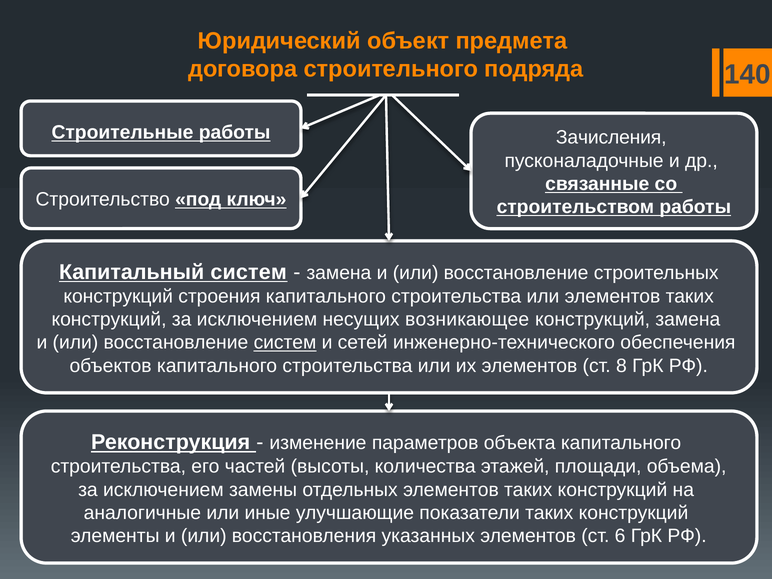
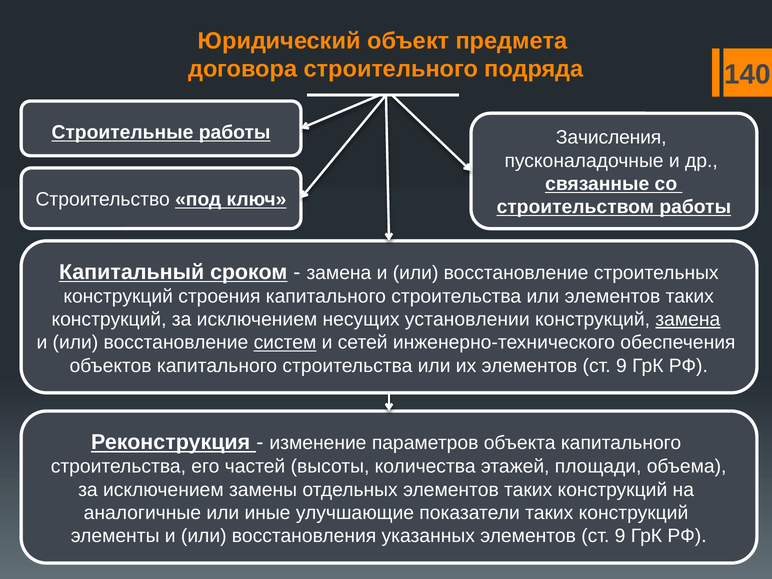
Капитальный систем: систем -> сроком (249, 272)
возникающее: возникающее -> установлении (467, 319)
замена underline: none -> present (688, 319)
их элементов ст 8: 8 -> 9 (621, 366)
указанных элементов ст 6: 6 -> 9 (620, 536)
